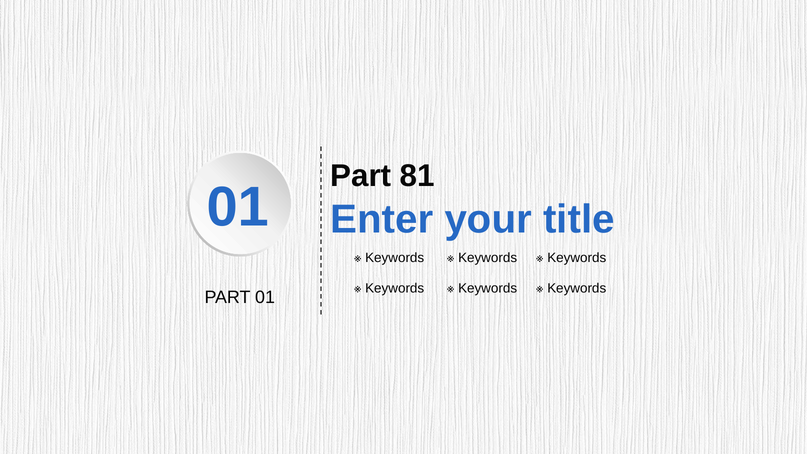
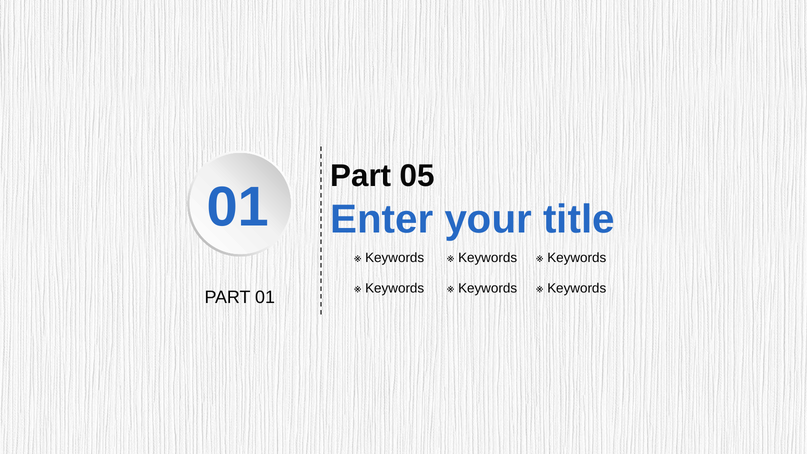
81: 81 -> 05 (417, 176)
